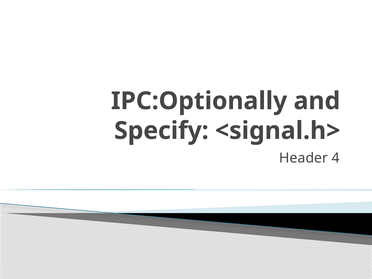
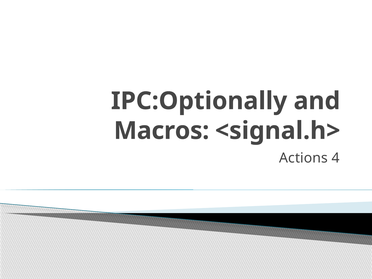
Specify: Specify -> Macros (161, 131)
Header: Header -> Actions (304, 158)
